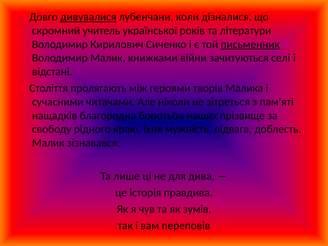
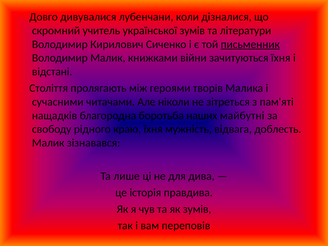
дивувалися underline: present -> none (88, 17)
української років: років -> зумів (192, 31)
зачитуються селі: селі -> їхня (281, 58)
прізвище: прізвище -> майбутні (242, 116)
